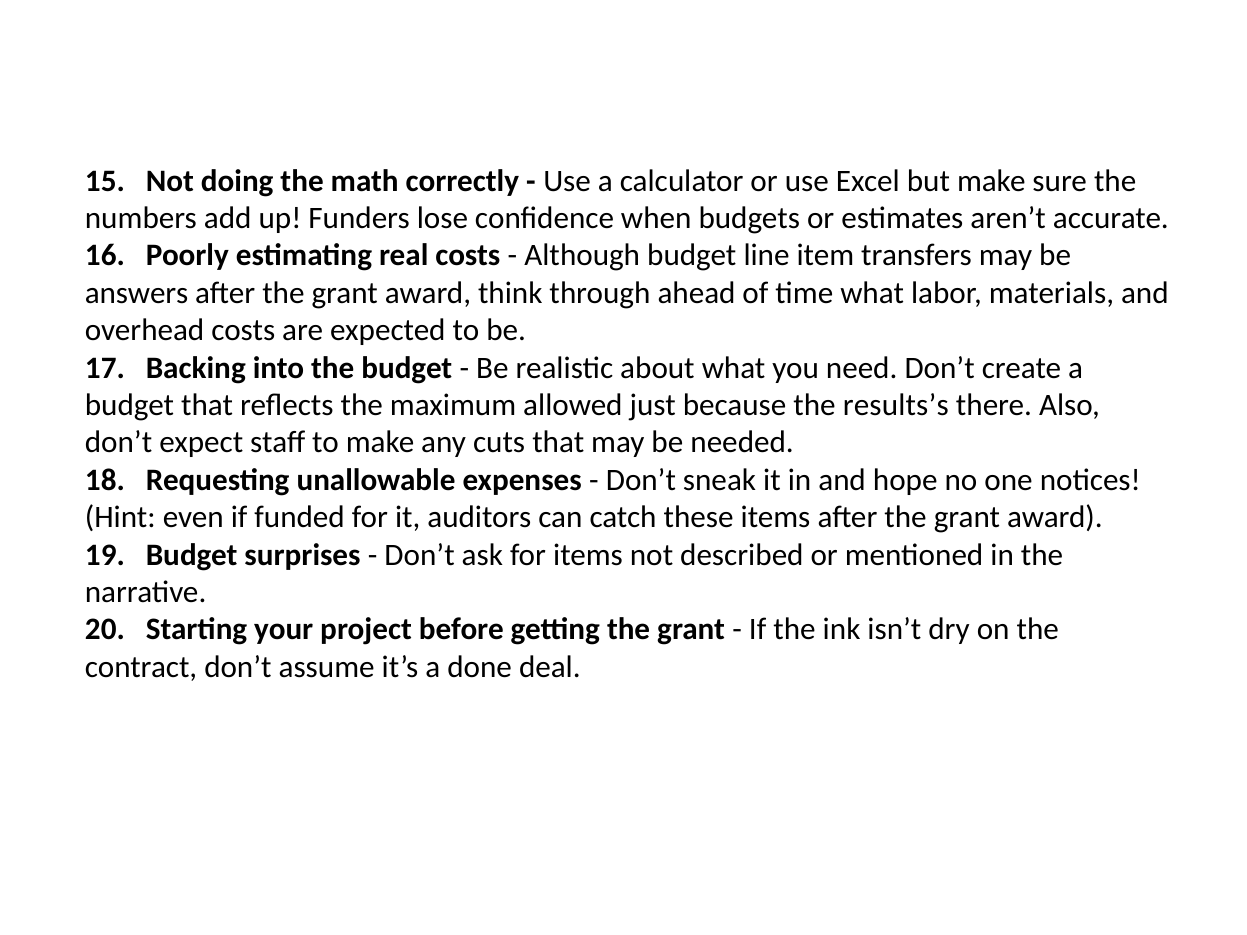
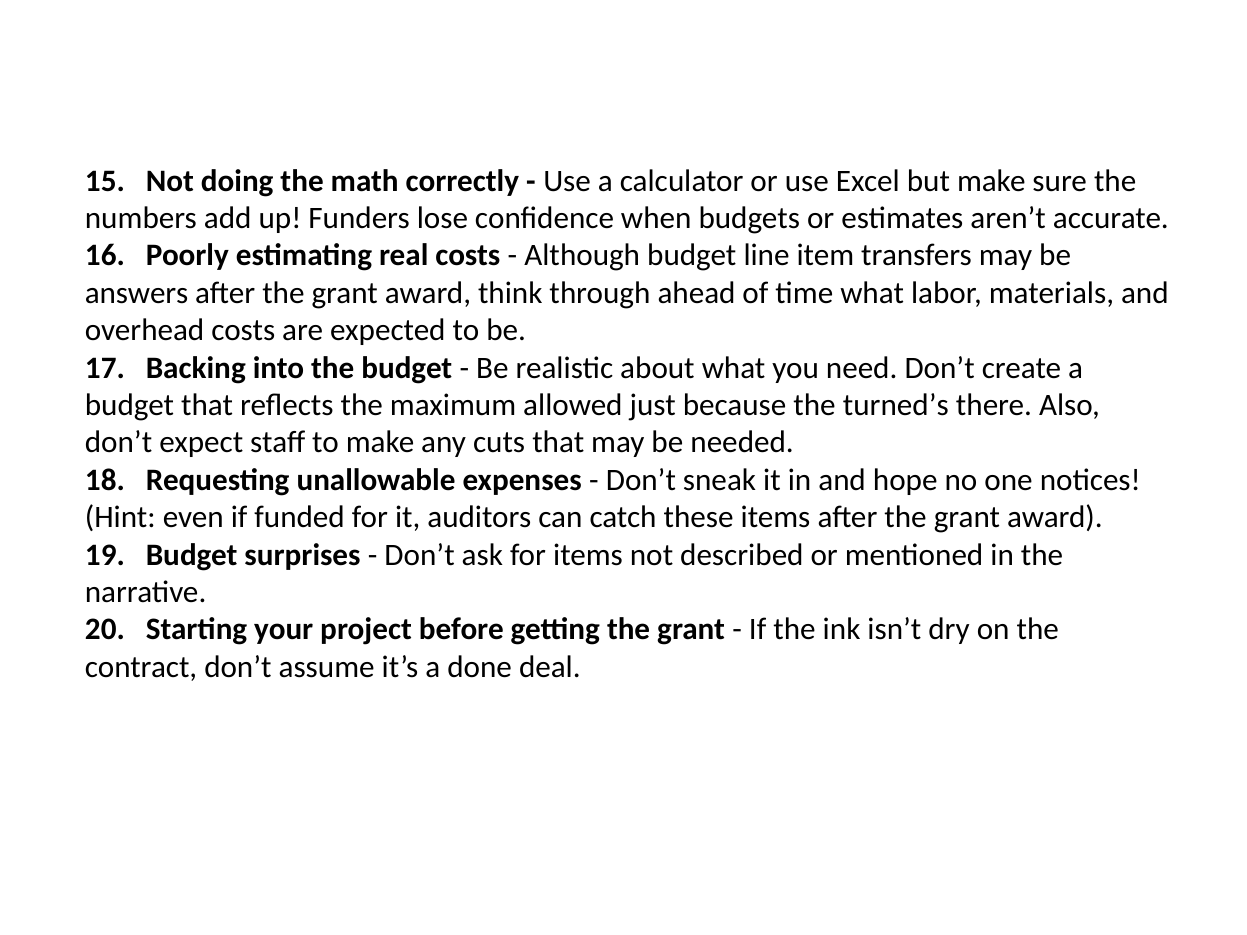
results’s: results’s -> turned’s (896, 405)
